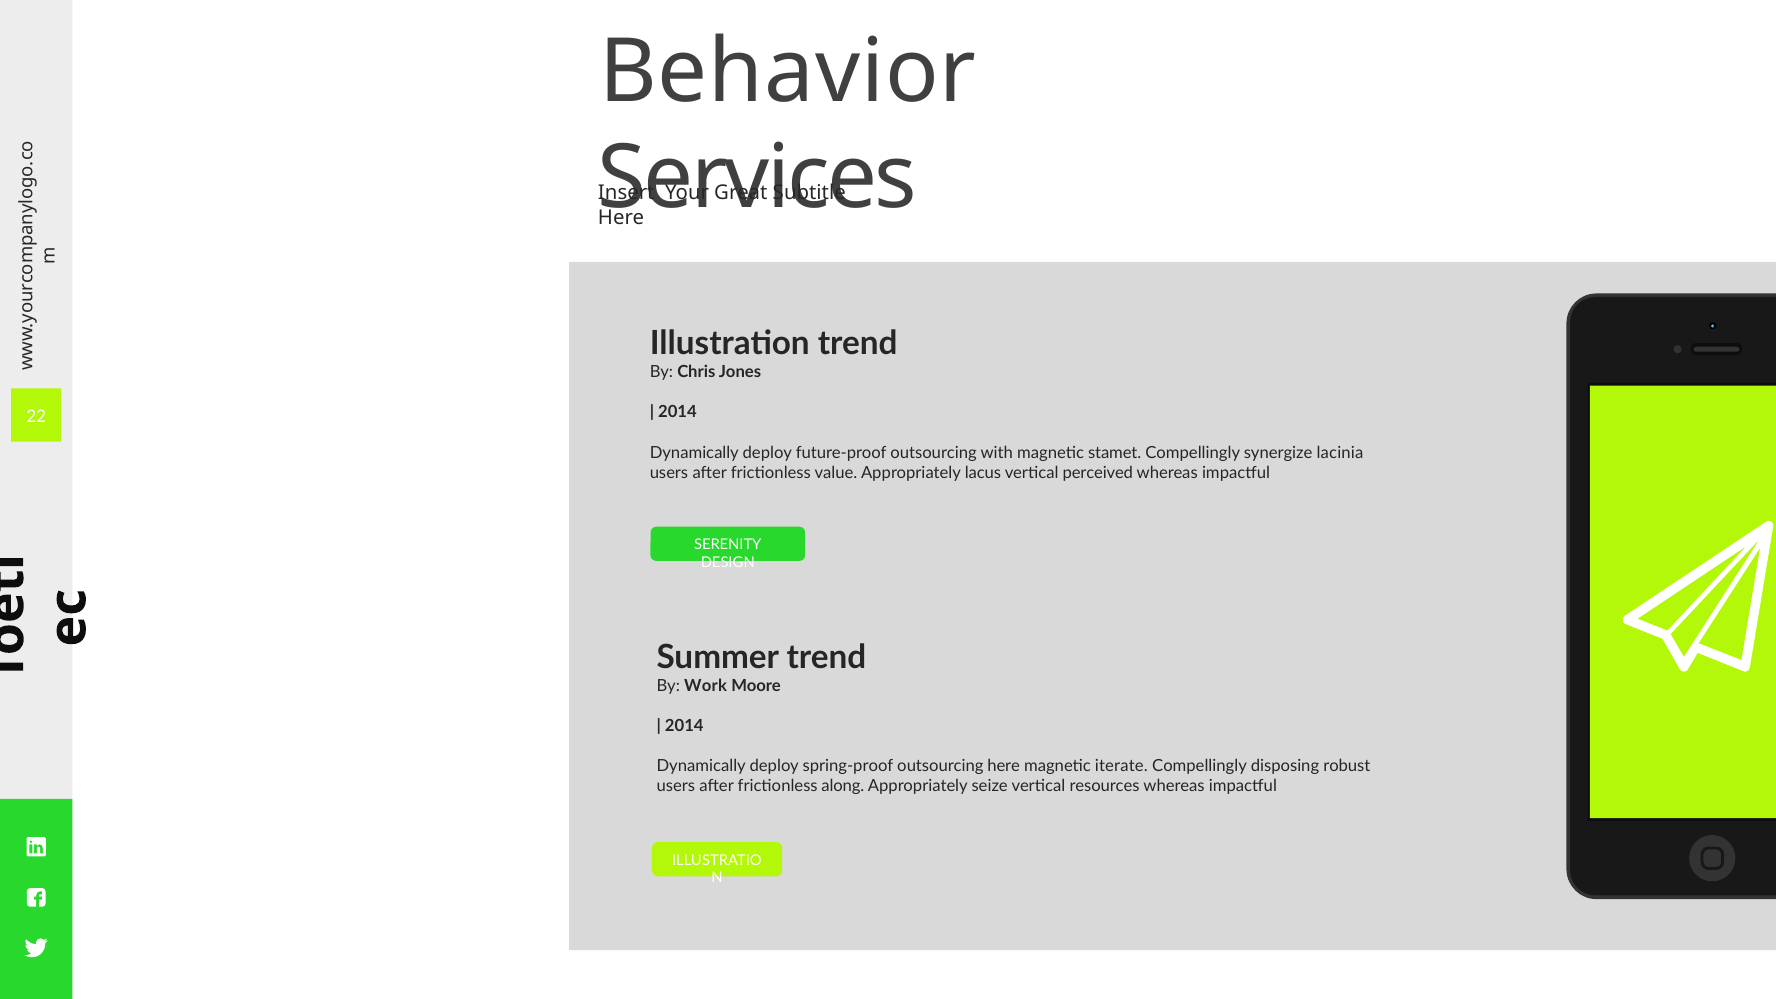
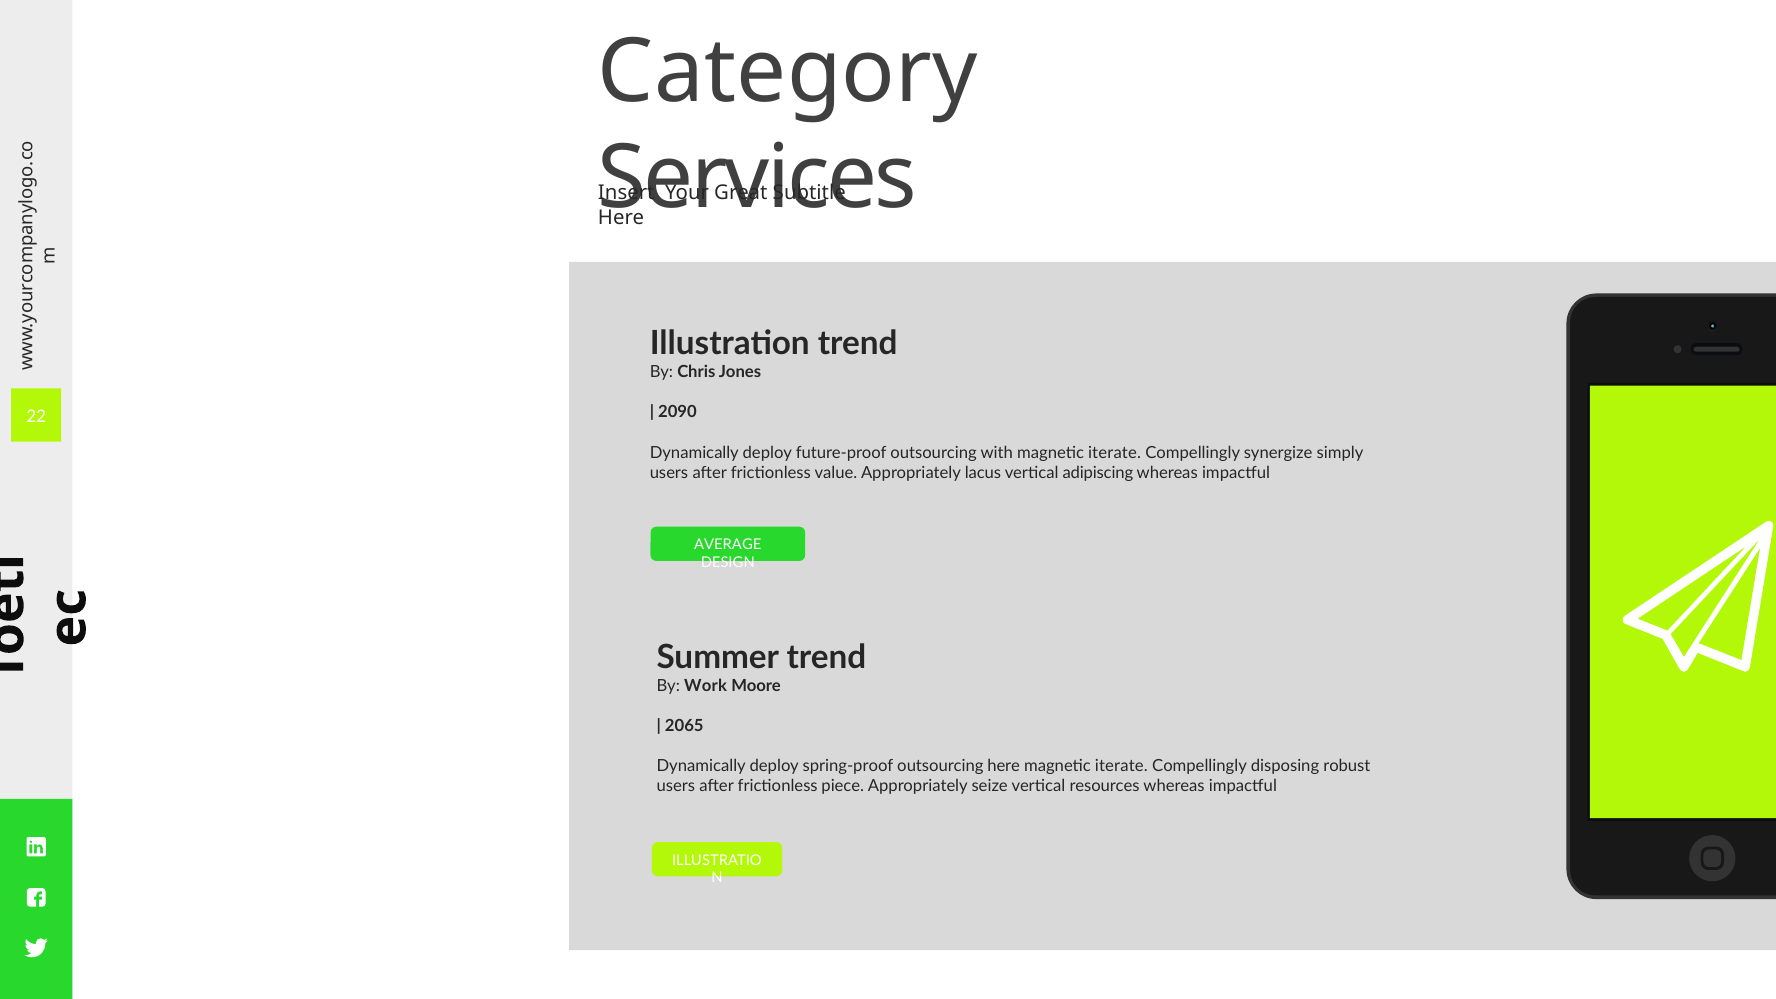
Behavior: Behavior -> Category (788, 72)
2014: 2014 -> 2090 (677, 412)
with magnetic stamet: stamet -> iterate (1115, 453)
lacinia: lacinia -> simply (1340, 453)
perceived: perceived -> adipiscing (1098, 473)
SERENITY: SERENITY -> AVERAGE (728, 545)
2014: 2014 -> 2065 (684, 726)
along: along -> piece (843, 786)
